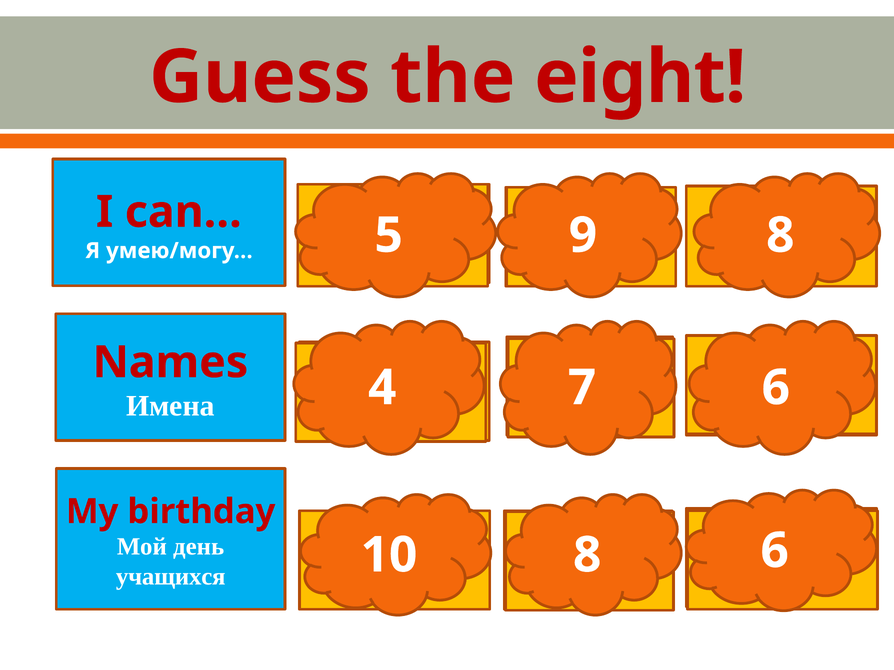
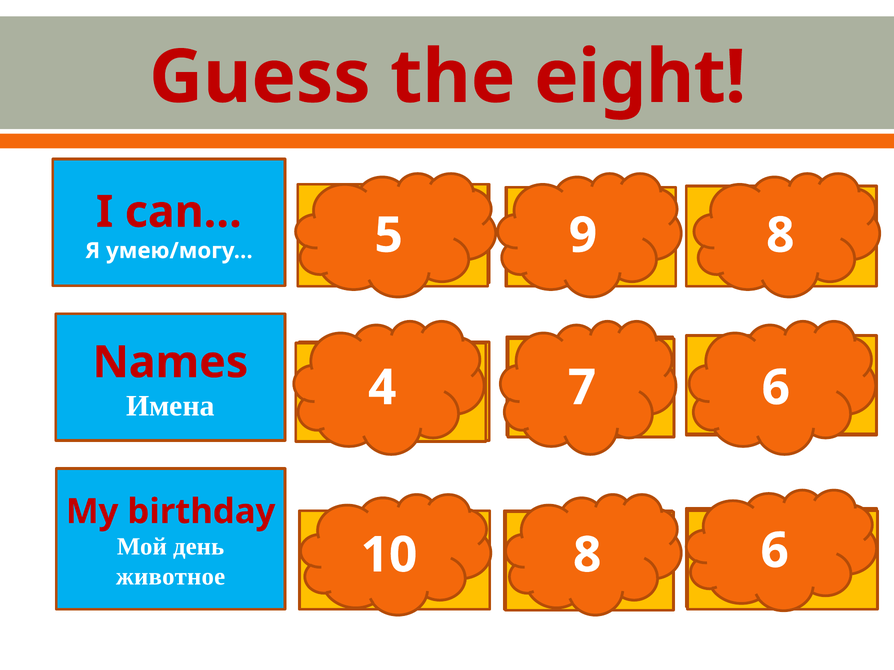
учащихся: учащихся -> животное (171, 577)
